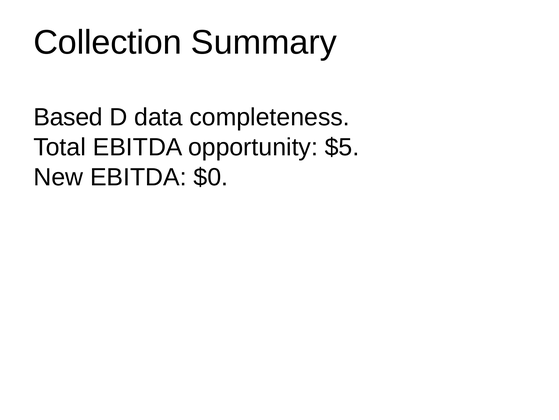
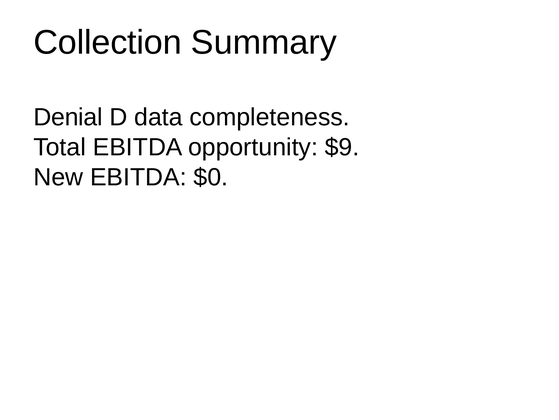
Based: Based -> Denial (68, 117)
$5: $5 -> $9 (342, 147)
